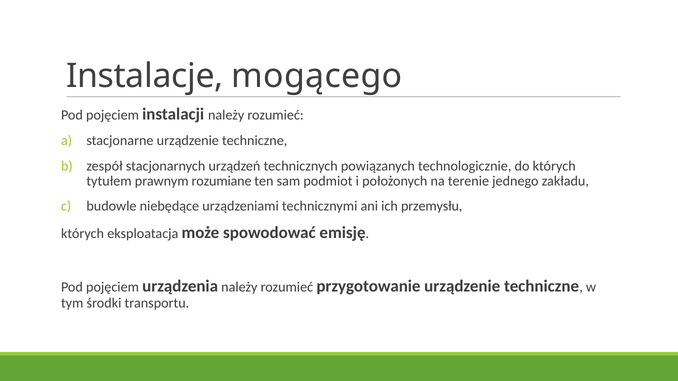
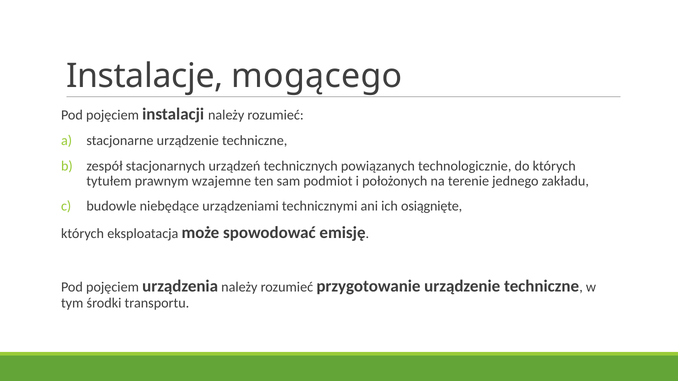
rozumiane: rozumiane -> wzajemne (221, 181)
przemysłu: przemysłu -> osiągnięte (432, 206)
